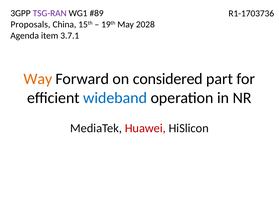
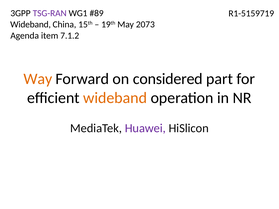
R1-1703736: R1-1703736 -> R1-5159719 (251, 13)
Proposals: Proposals -> Wideband (31, 24)
2028: 2028 -> 2073 (145, 24)
3.7.1: 3.7.1 -> 7.1.2 (70, 36)
wideband colour: blue -> orange (115, 98)
Huawei colour: red -> purple (145, 128)
